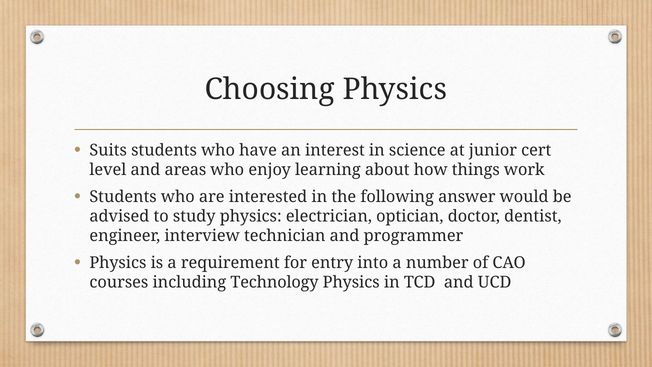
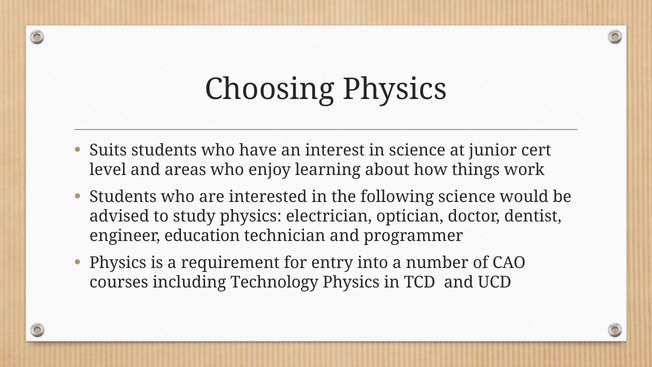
following answer: answer -> science (467, 197)
interview: interview -> education (202, 236)
